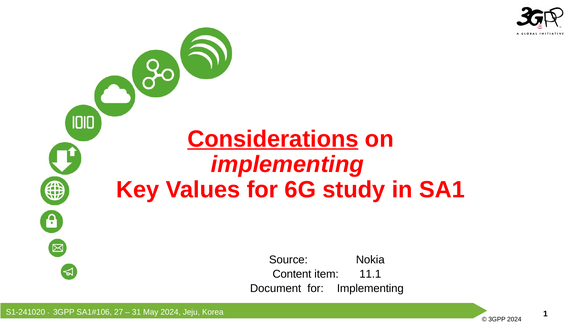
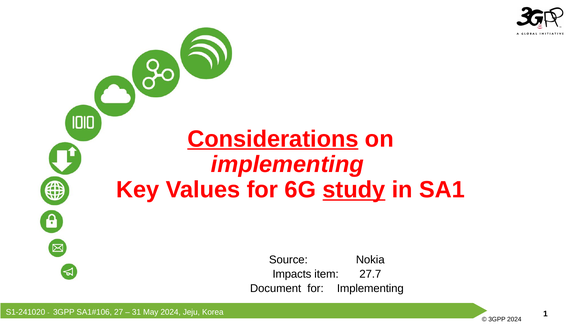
study underline: none -> present (354, 190)
Content: Content -> Impacts (292, 274)
11.1: 11.1 -> 27.7 (370, 274)
